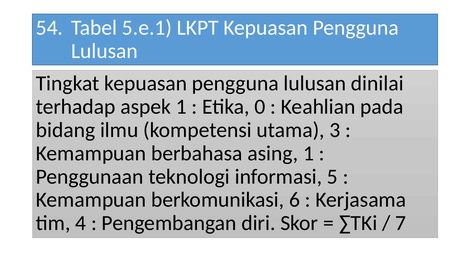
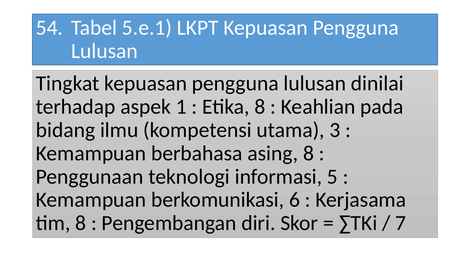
Etika 0: 0 -> 8 (260, 107)
asing 1: 1 -> 8 (308, 154)
tim 4: 4 -> 8 (81, 223)
